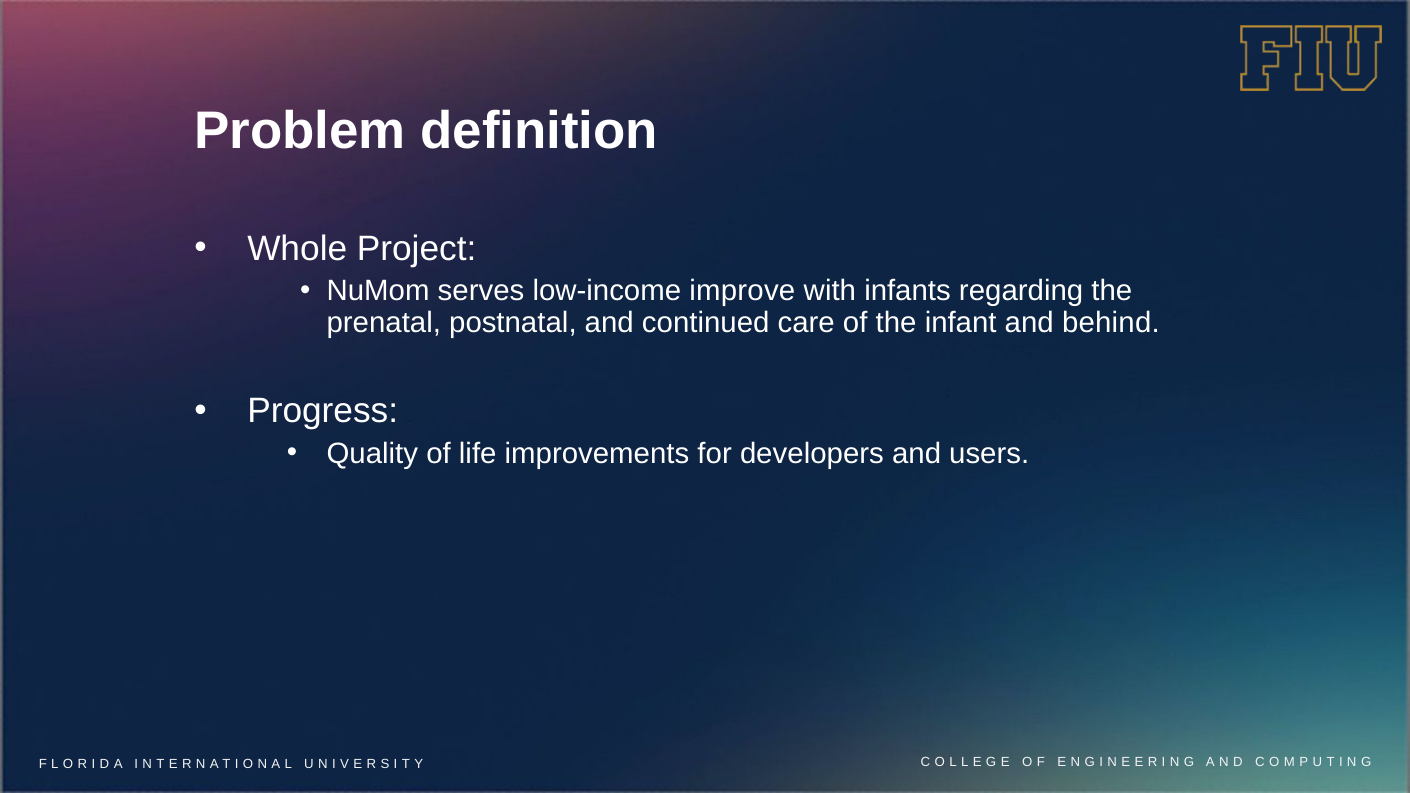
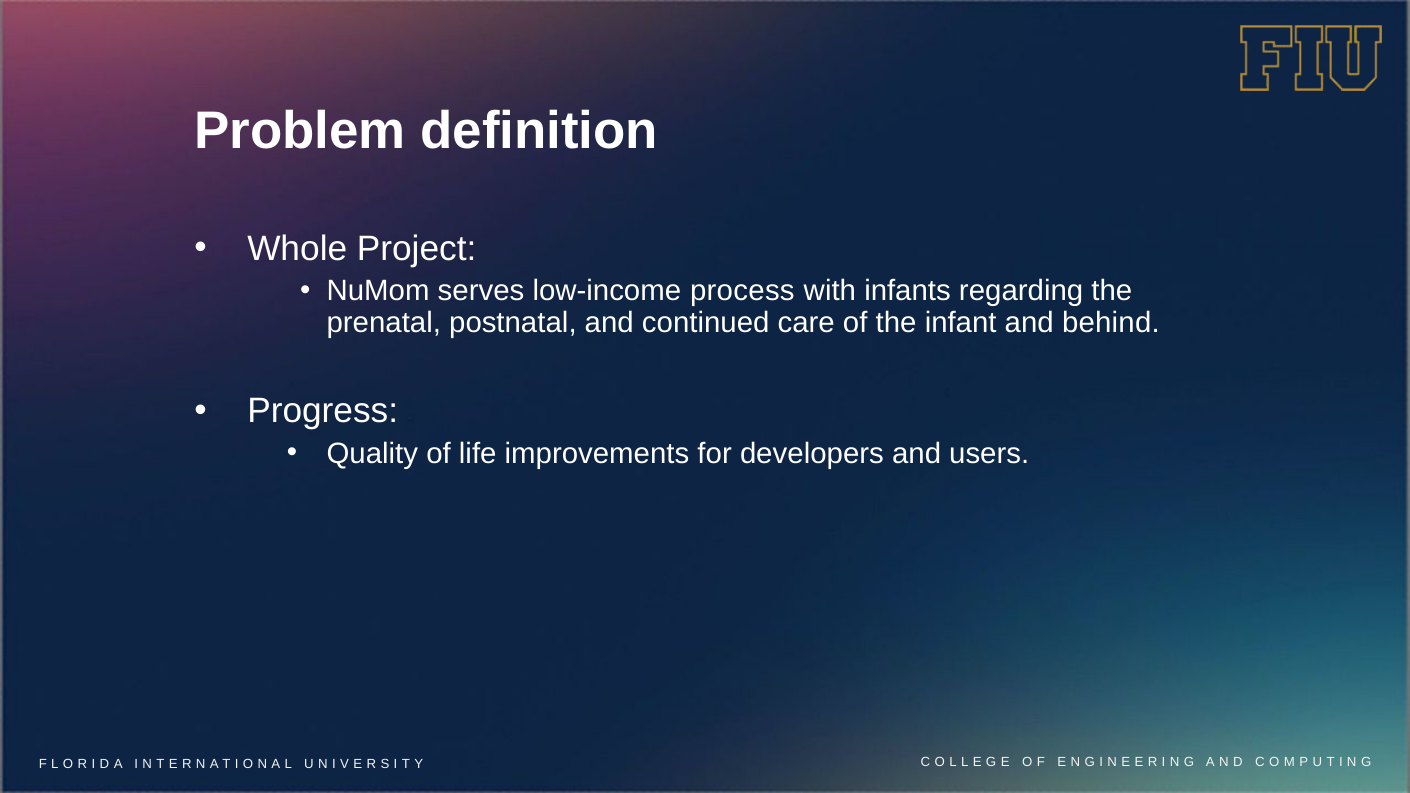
improve: improve -> process (742, 291)
